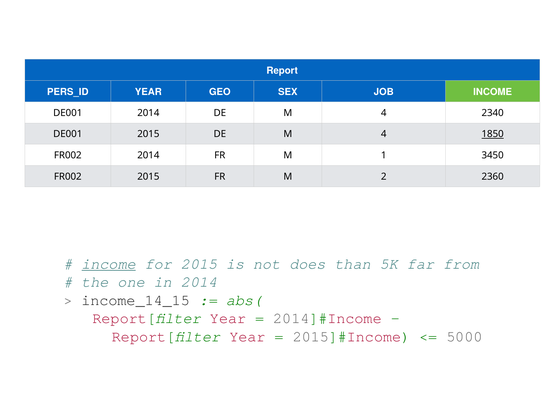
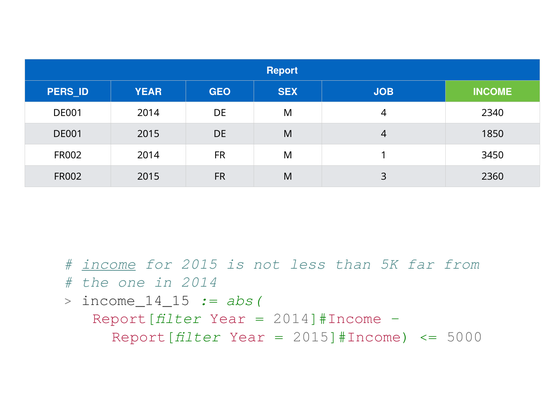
1850 underline: present -> none (493, 134)
2: 2 -> 3 (384, 177)
does: does -> less (308, 264)
